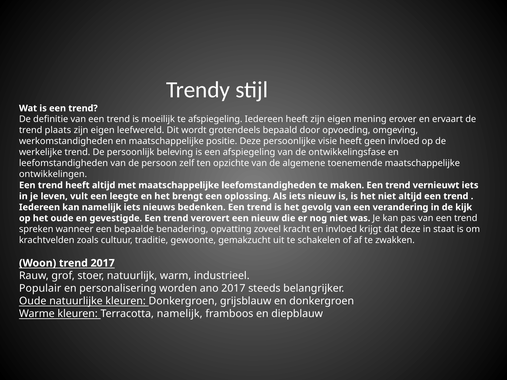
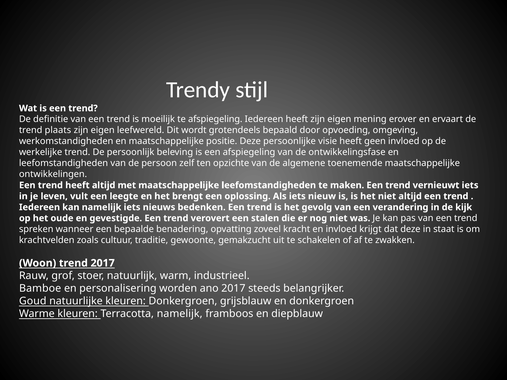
een nieuw: nieuw -> stalen (265, 218)
Populair: Populair -> Bamboe (40, 289)
Oude: Oude -> Goud (33, 301)
